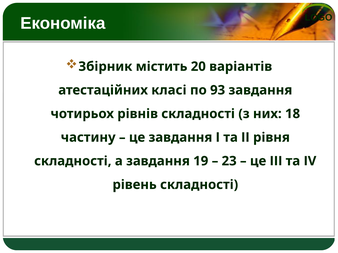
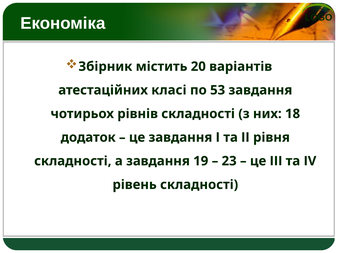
93: 93 -> 53 (218, 90)
частину: частину -> додаток (88, 138)
